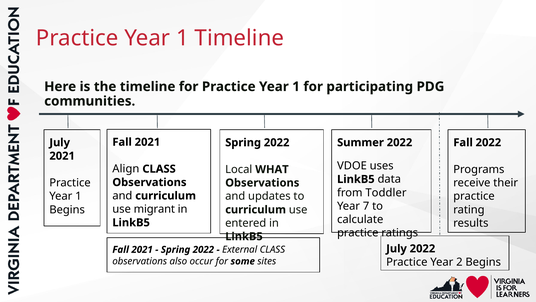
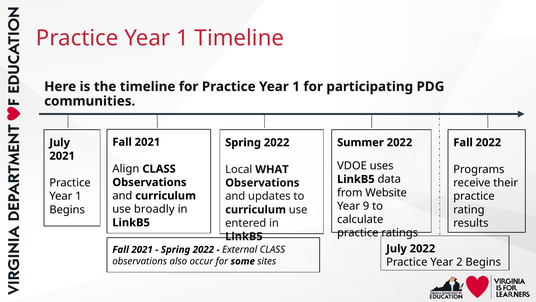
Toddler: Toddler -> Website (386, 192)
7: 7 -> 9 (366, 206)
migrant: migrant -> broadly (154, 209)
